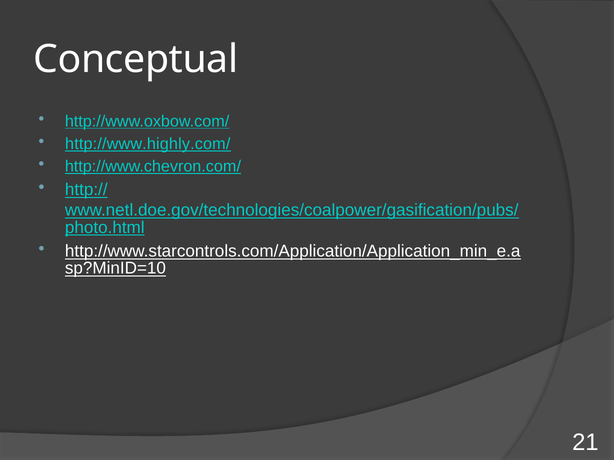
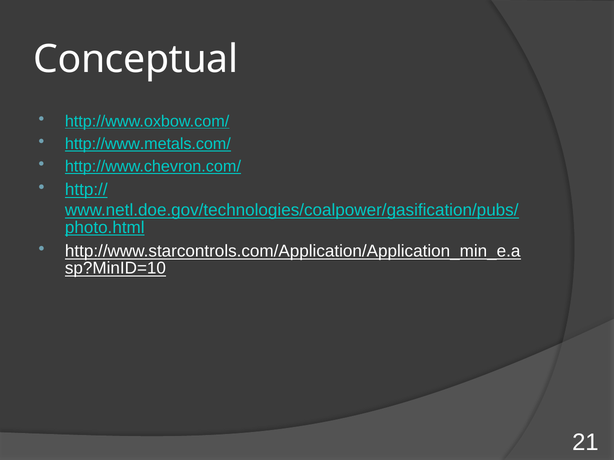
http://www.highly.com/: http://www.highly.com/ -> http://www.metals.com/ (148, 144)
